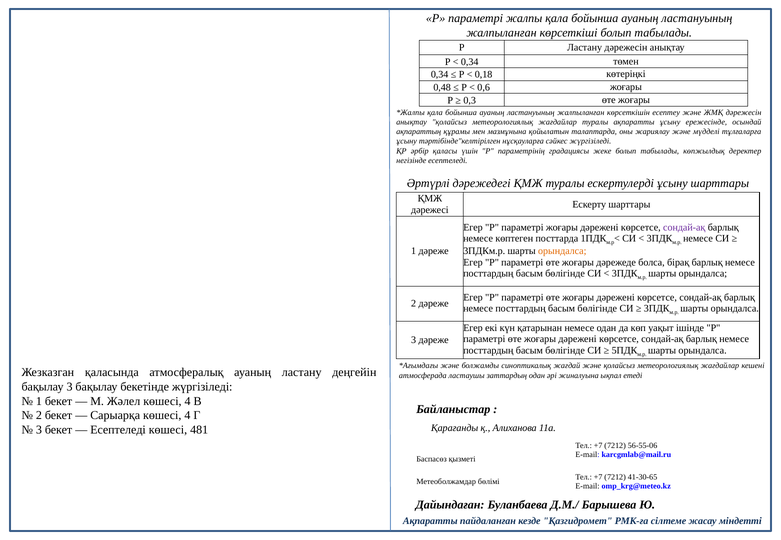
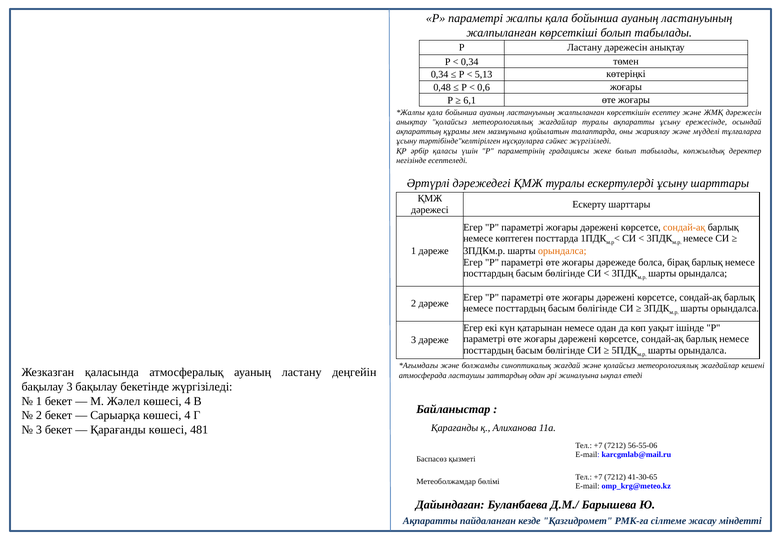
0,18: 0,18 -> 5,13 (484, 75)
0,3: 0,3 -> 6,1 (470, 100)
сондай-ақ colour: purple -> orange (684, 228)
Есептеледі: Есептеледі -> Қарағанды (118, 430)
